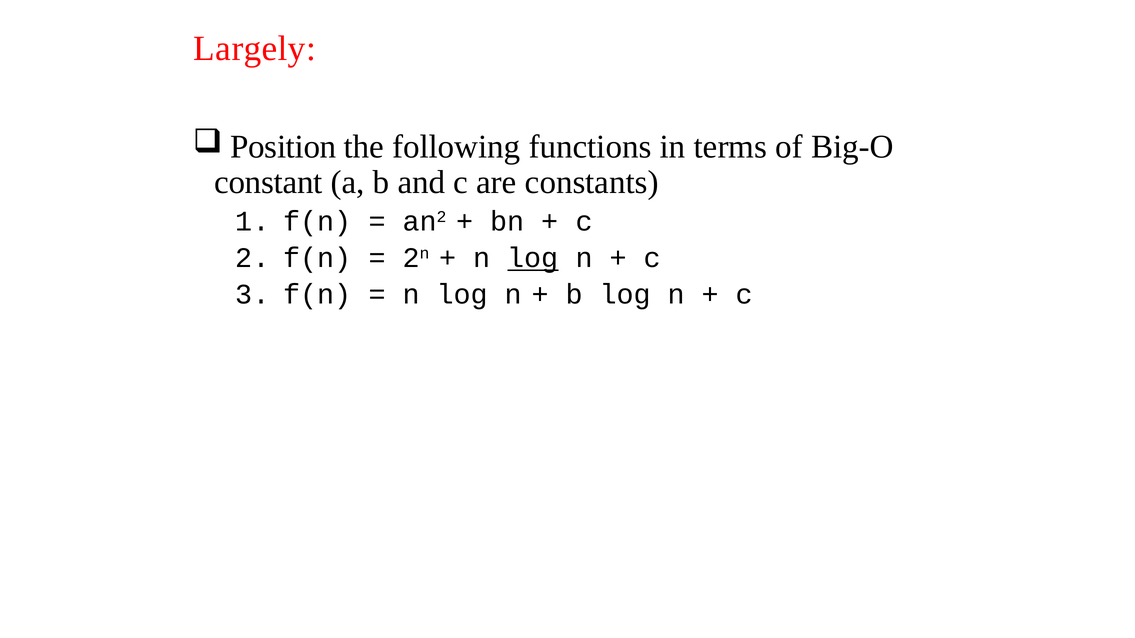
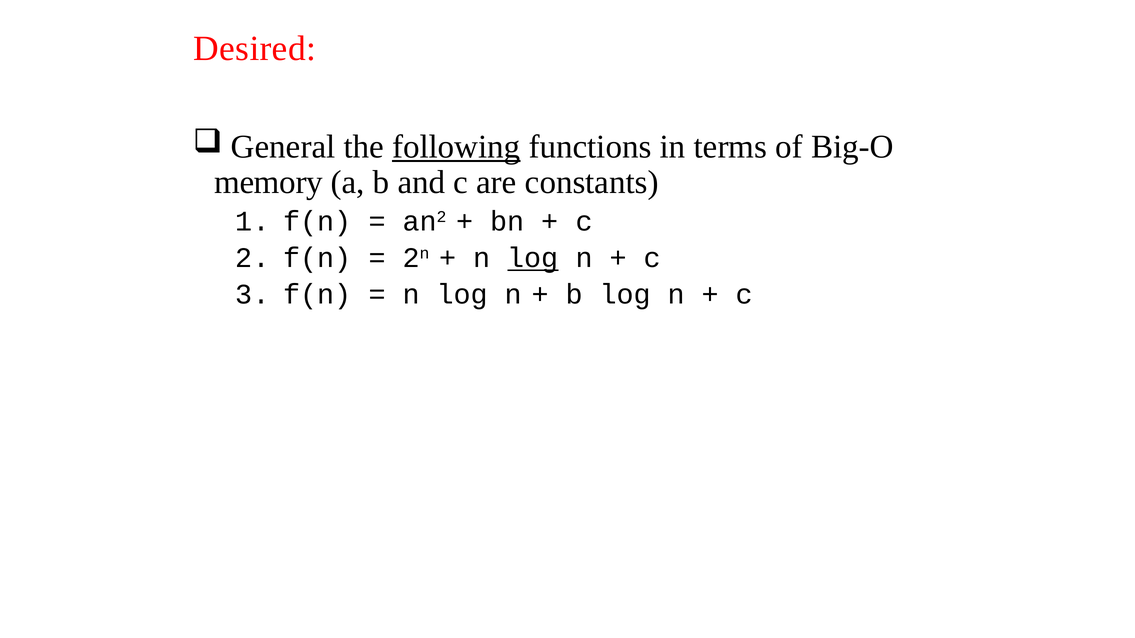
Largely: Largely -> Desired (255, 49)
Position: Position -> General (283, 147)
following underline: none -> present (456, 147)
constant: constant -> memory (268, 183)
